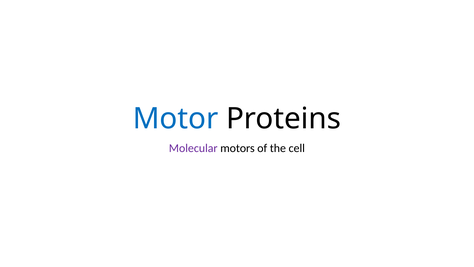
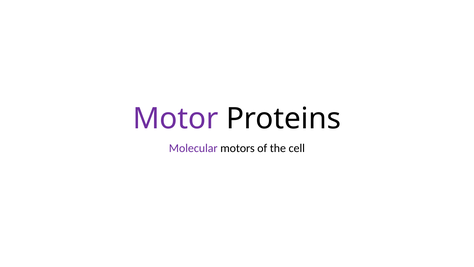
Motor colour: blue -> purple (176, 118)
